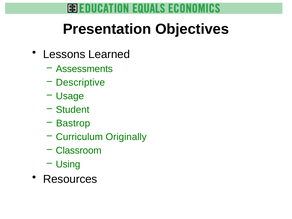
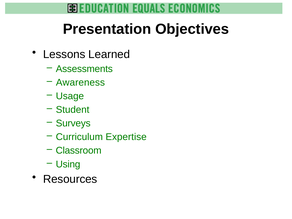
Descriptive: Descriptive -> Awareness (80, 82)
Bastrop: Bastrop -> Surveys (73, 123)
Originally: Originally -> Expertise (126, 137)
